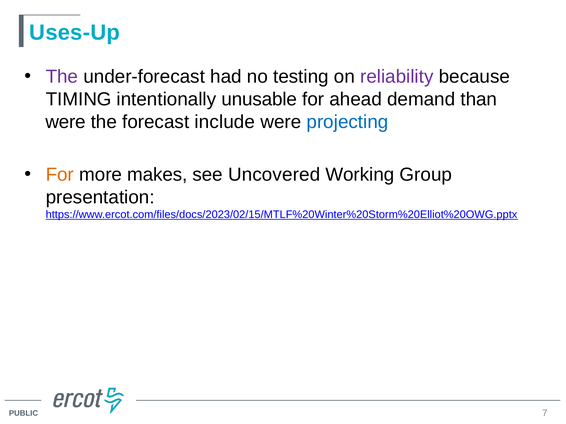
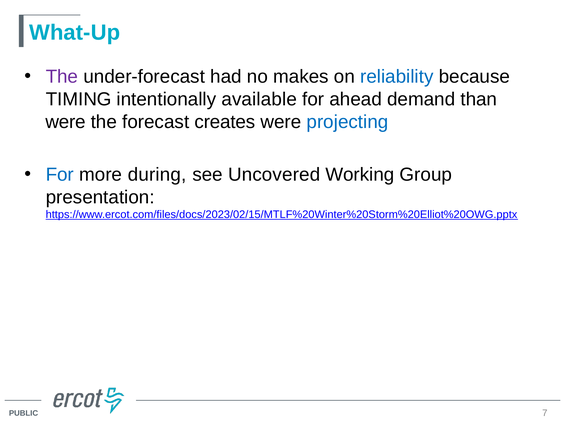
Uses-Up: Uses-Up -> What-Up (75, 33)
testing: testing -> makes (301, 77)
reliability colour: purple -> blue (397, 77)
unusable: unusable -> available (259, 99)
include: include -> creates (225, 122)
For colour: orange -> blue (60, 175)
makes: makes -> during (157, 175)
